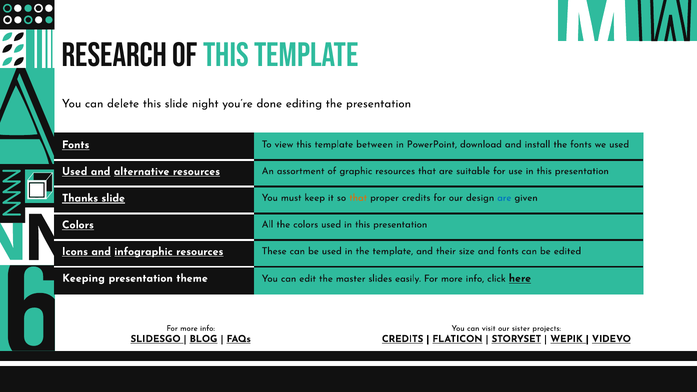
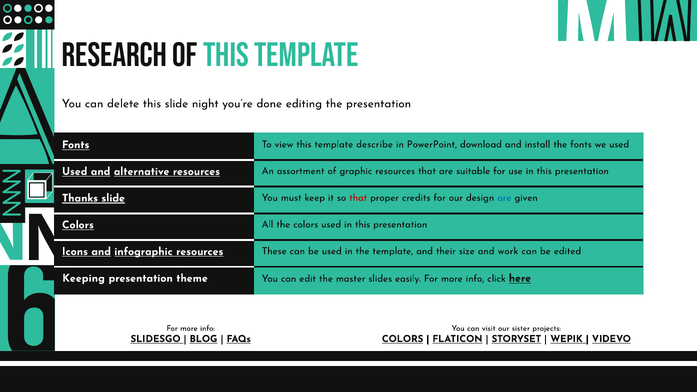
between: between -> describe (375, 144)
that colour: orange -> red (358, 198)
and fonts: fonts -> work (508, 251)
CREDITS: CREDITS -> COLORS (403, 339)
